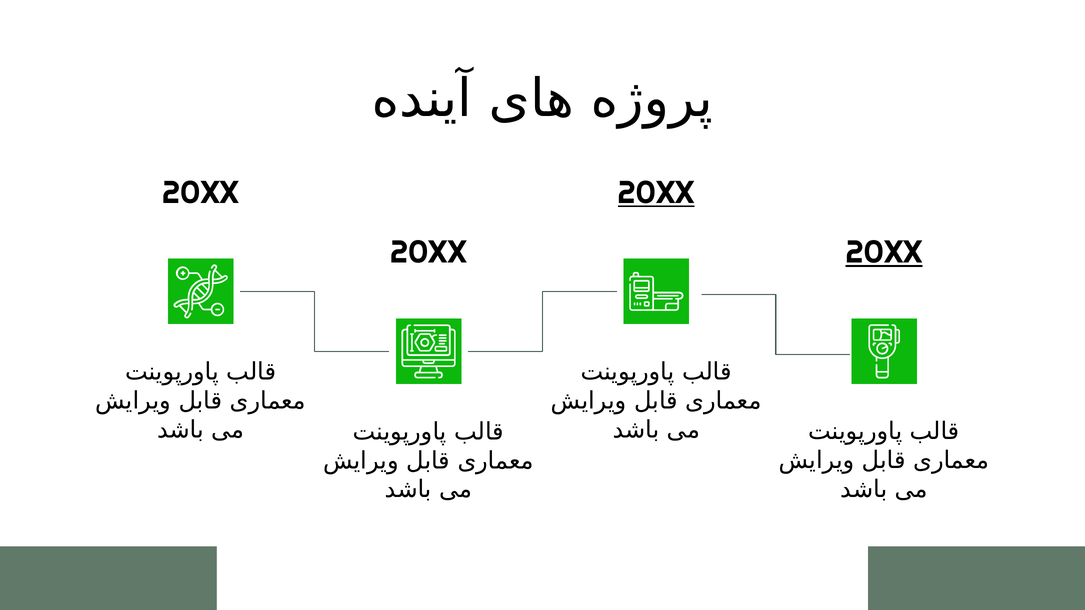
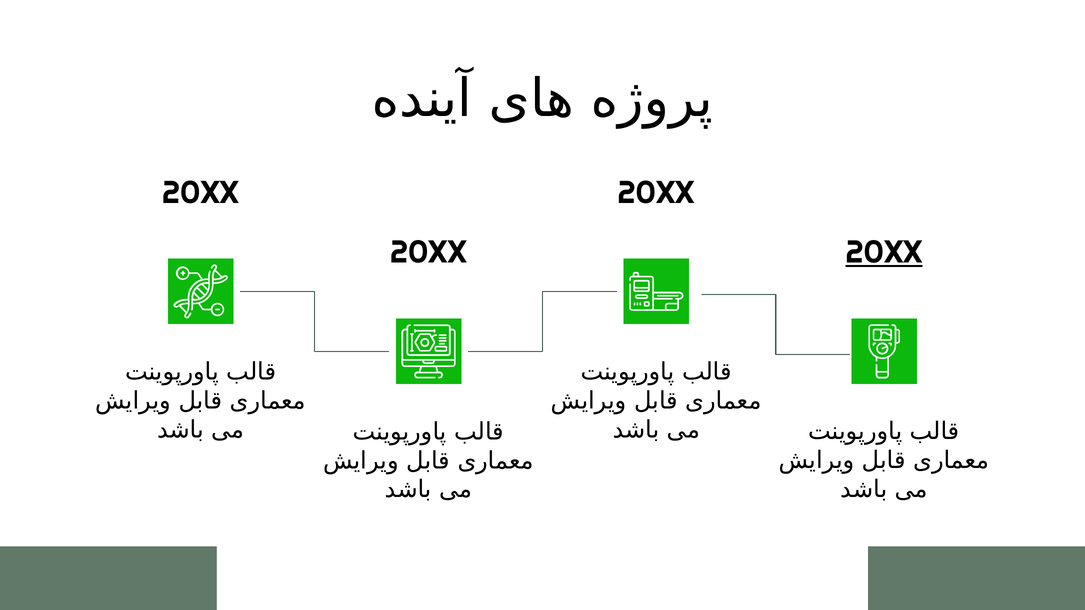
20XX underline: present -> none (656, 193)
